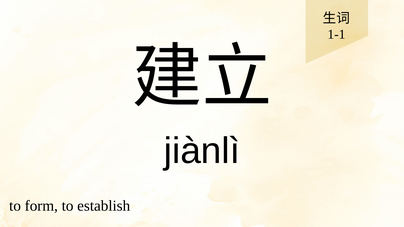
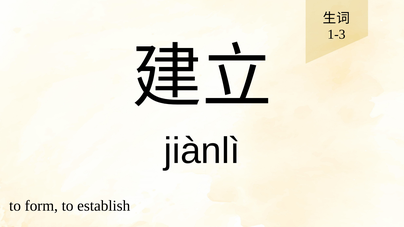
1-1: 1-1 -> 1-3 (336, 34)
